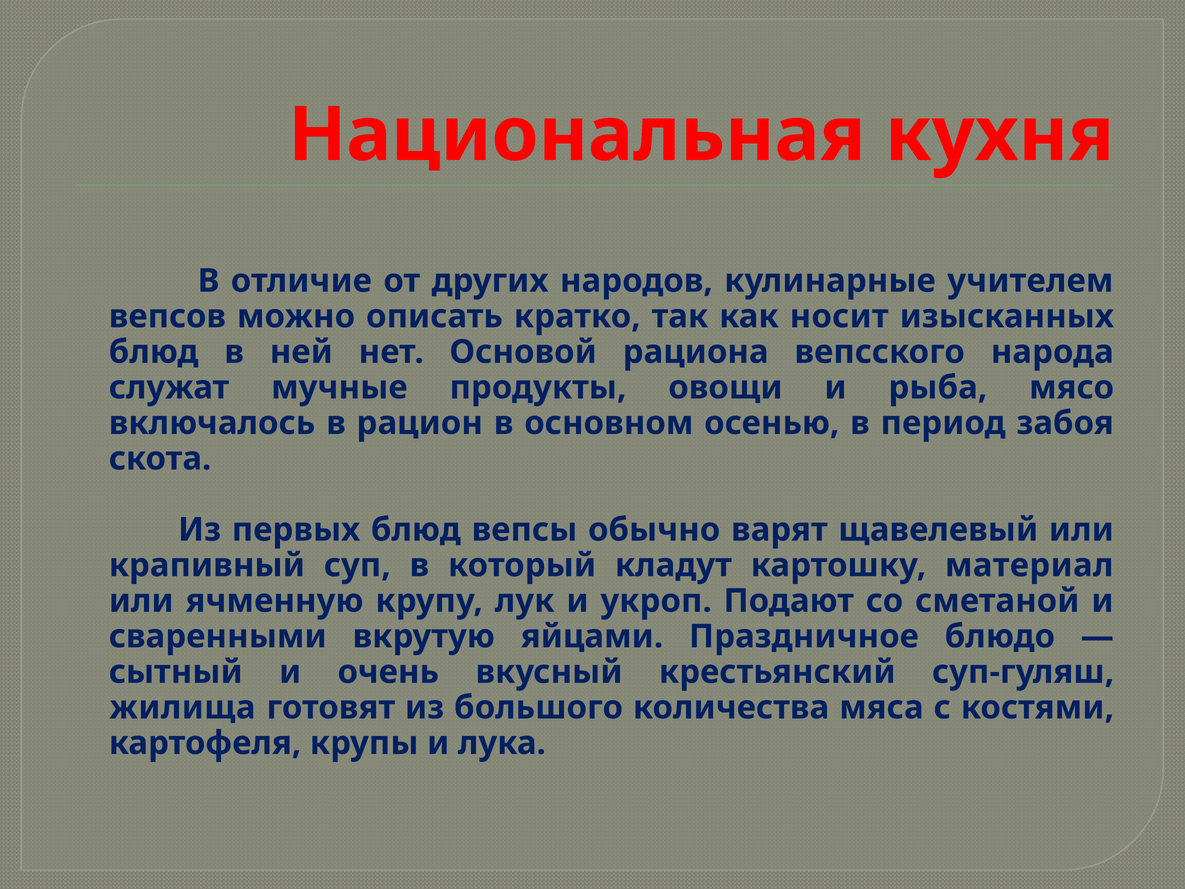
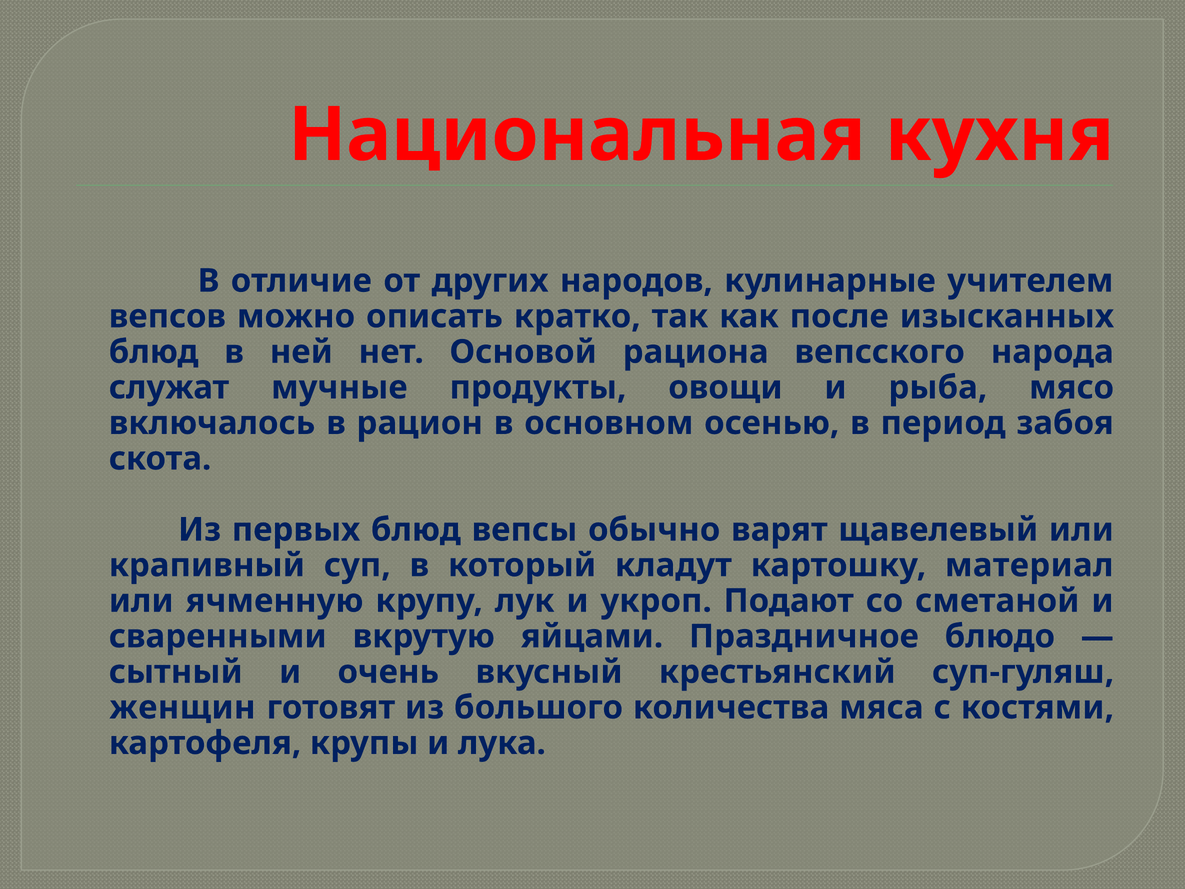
носит: носит -> после (839, 316)
жилища: жилища -> женщин (182, 707)
